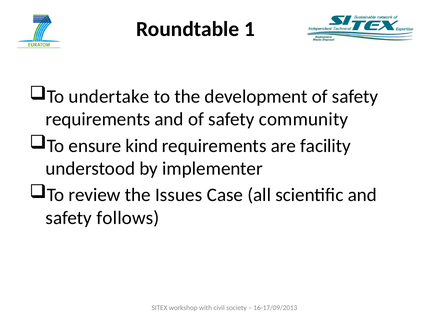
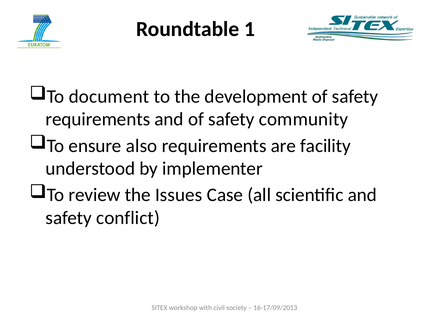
undertake: undertake -> document (109, 97)
kind: kind -> also (142, 146)
follows: follows -> conflict (128, 218)
